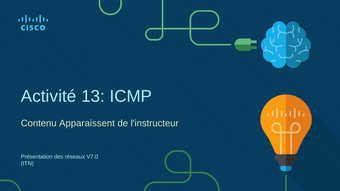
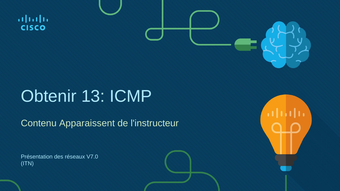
Activité: Activité -> Obtenir (49, 96)
